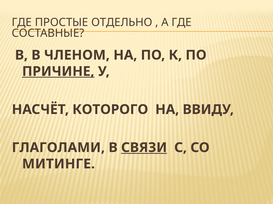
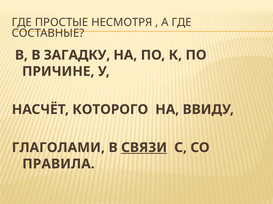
ОТДЕЛЬНО: ОТДЕЛЬНО -> НЕСМОТРЯ (122, 22)
ЧЛЕНОМ: ЧЛЕНОМ -> ЗАГАДКУ (77, 55)
ПРИЧИНЕ underline: present -> none (58, 72)
МИТИНГЕ: МИТИНГЕ -> ПРАВИЛА (58, 164)
